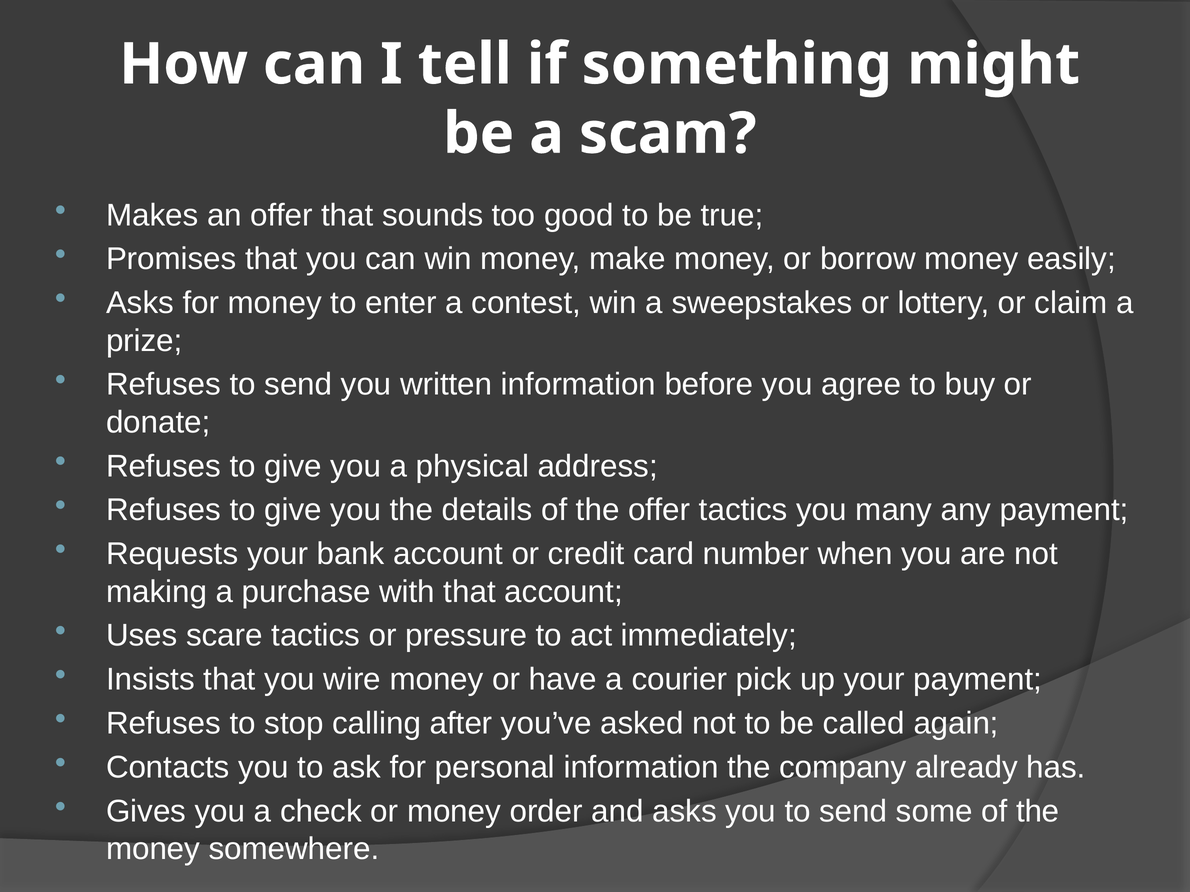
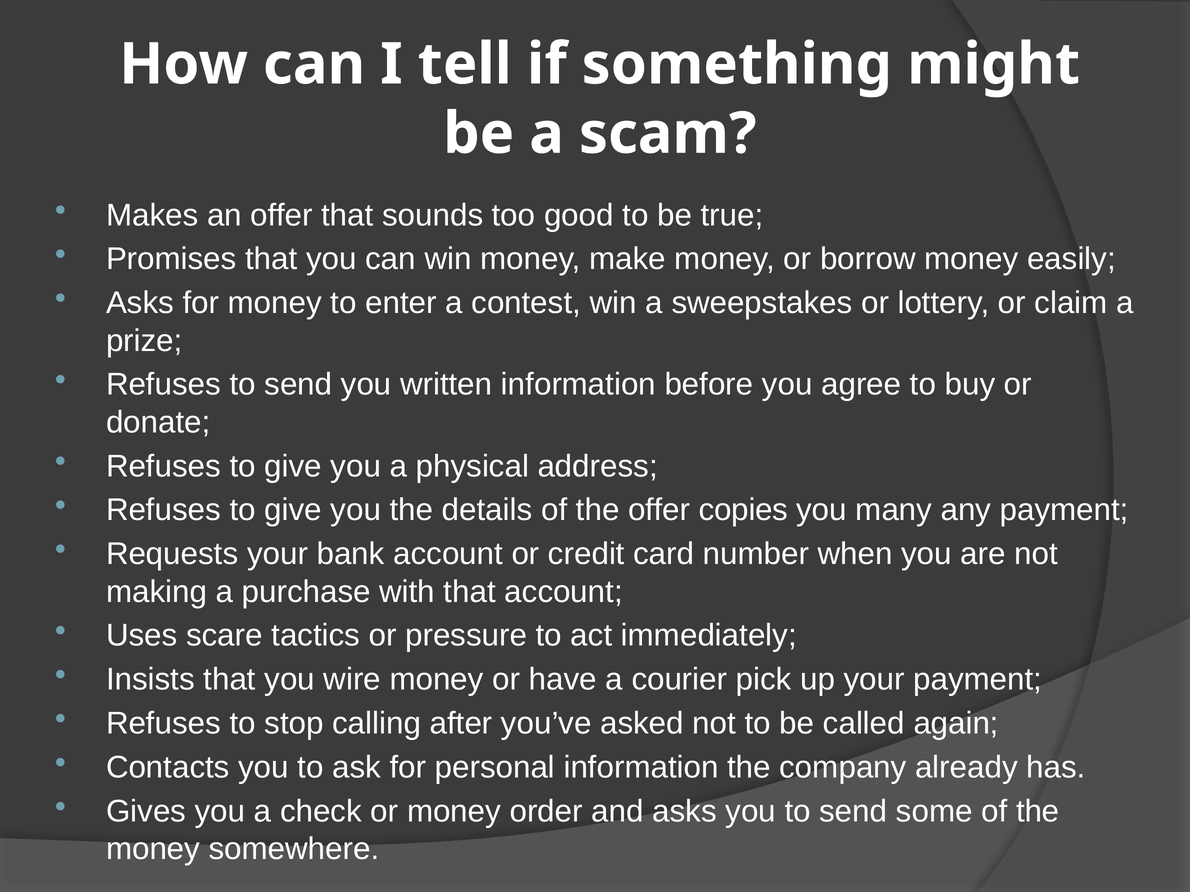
offer tactics: tactics -> copies (743, 510)
